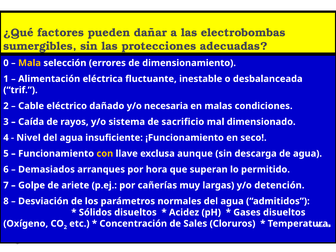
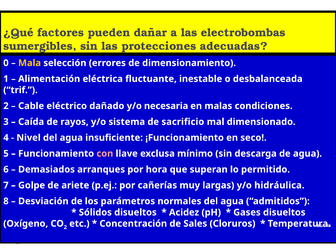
con colour: yellow -> pink (105, 154)
aunque: aunque -> mínimo (195, 154)
detención: detención -> hidráulica (279, 185)
